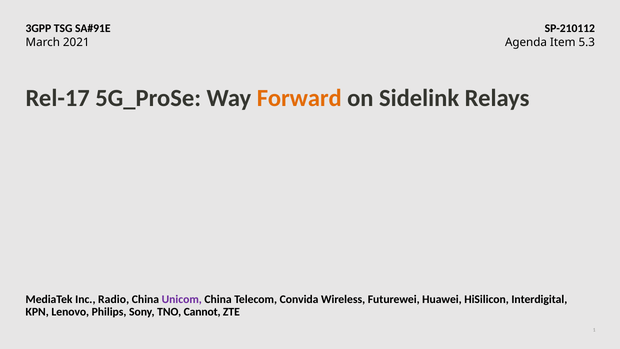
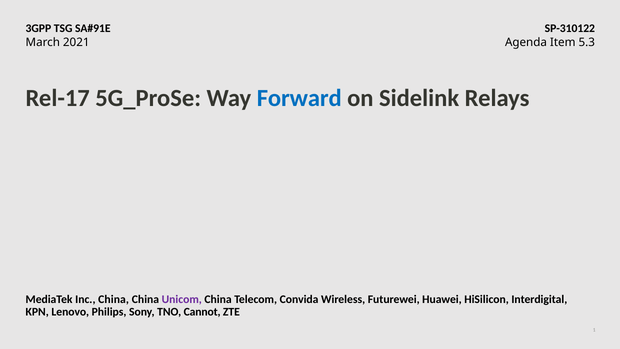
SP-210112: SP-210112 -> SP-310122 (570, 28)
Forward colour: orange -> blue (299, 98)
Inc Radio: Radio -> China (114, 299)
